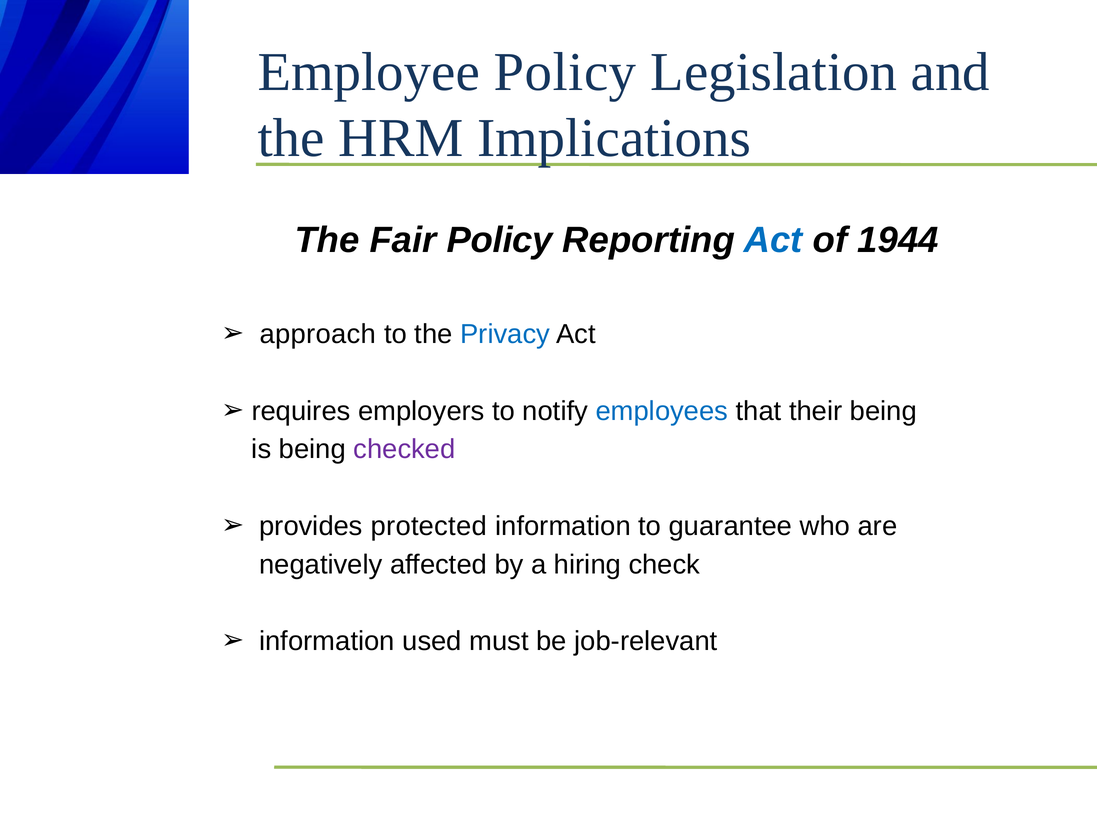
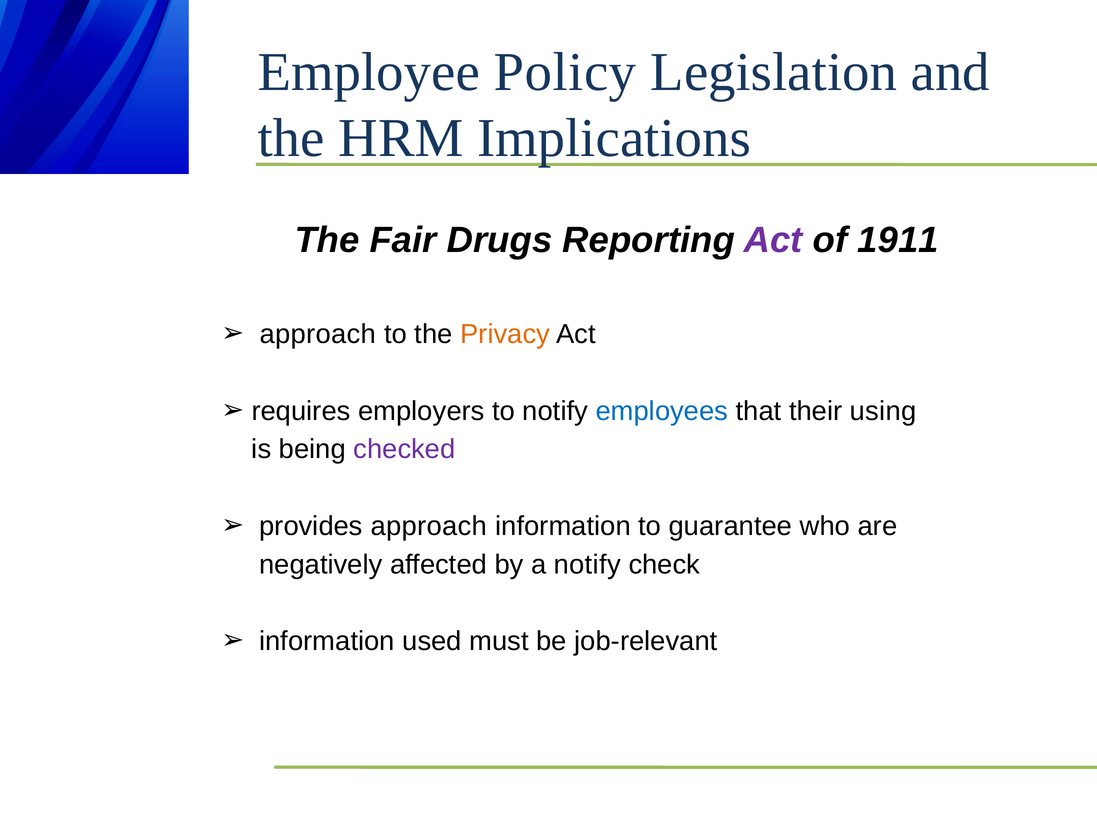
Fair Policy: Policy -> Drugs (500, 240)
Act colour: blue -> purple (773, 240)
1944: 1944 -> 1911 (898, 240)
Privacy colour: blue -> orange (505, 335)
their being: being -> using (883, 411)
provides protected: protected -> approach (429, 527)
a hiring: hiring -> notify (587, 565)
